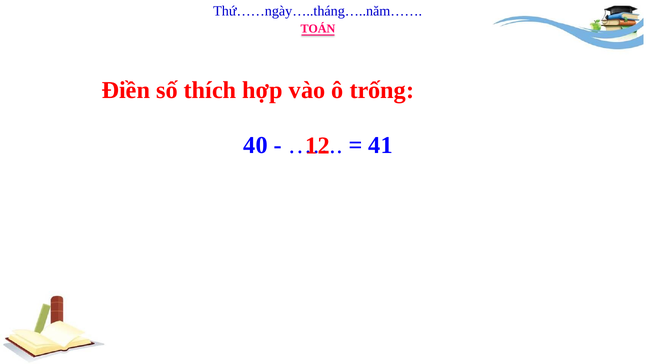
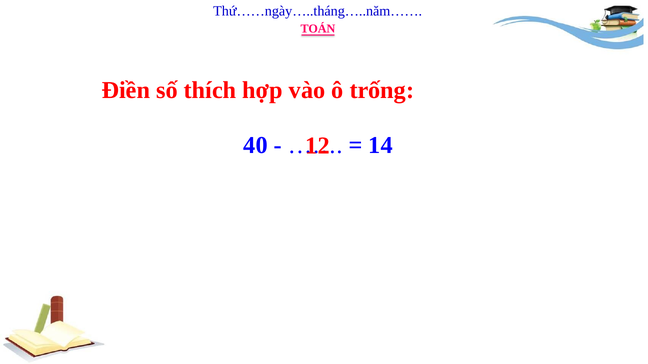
41: 41 -> 14 (381, 145)
